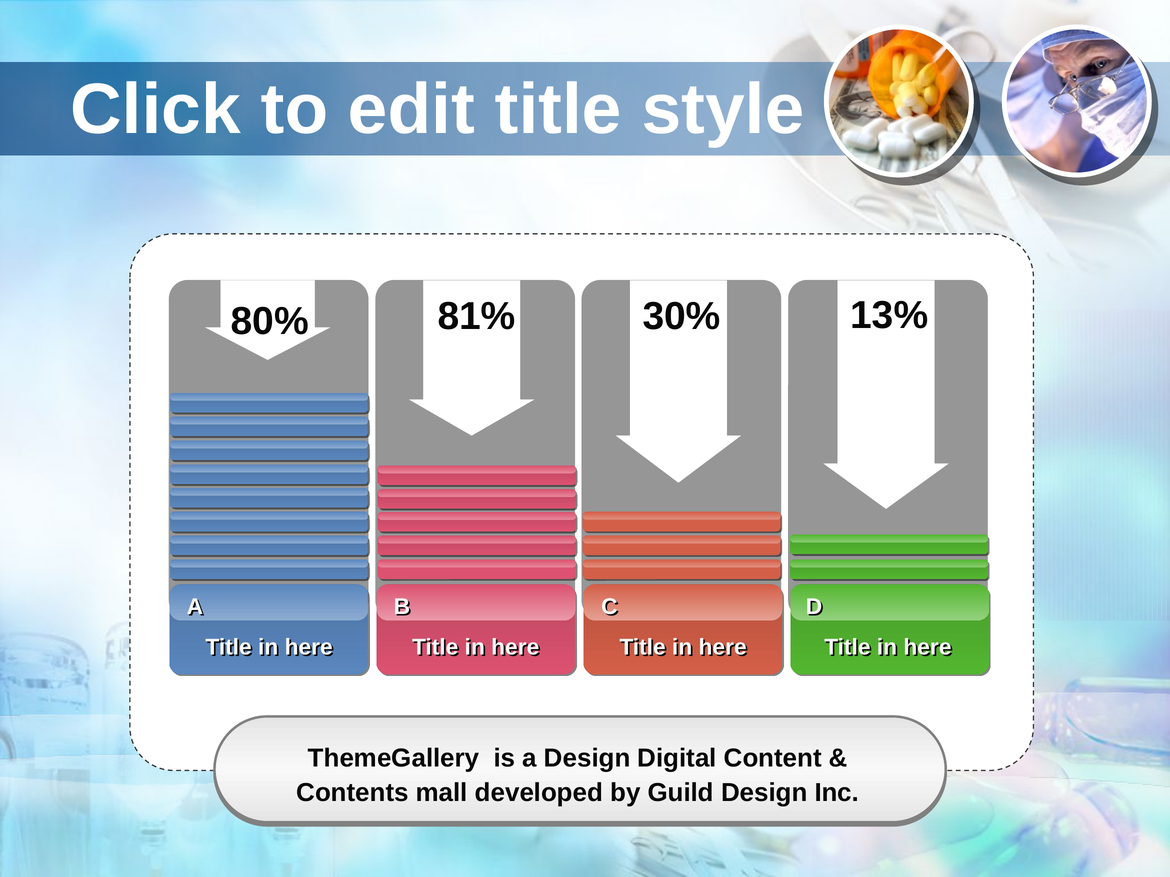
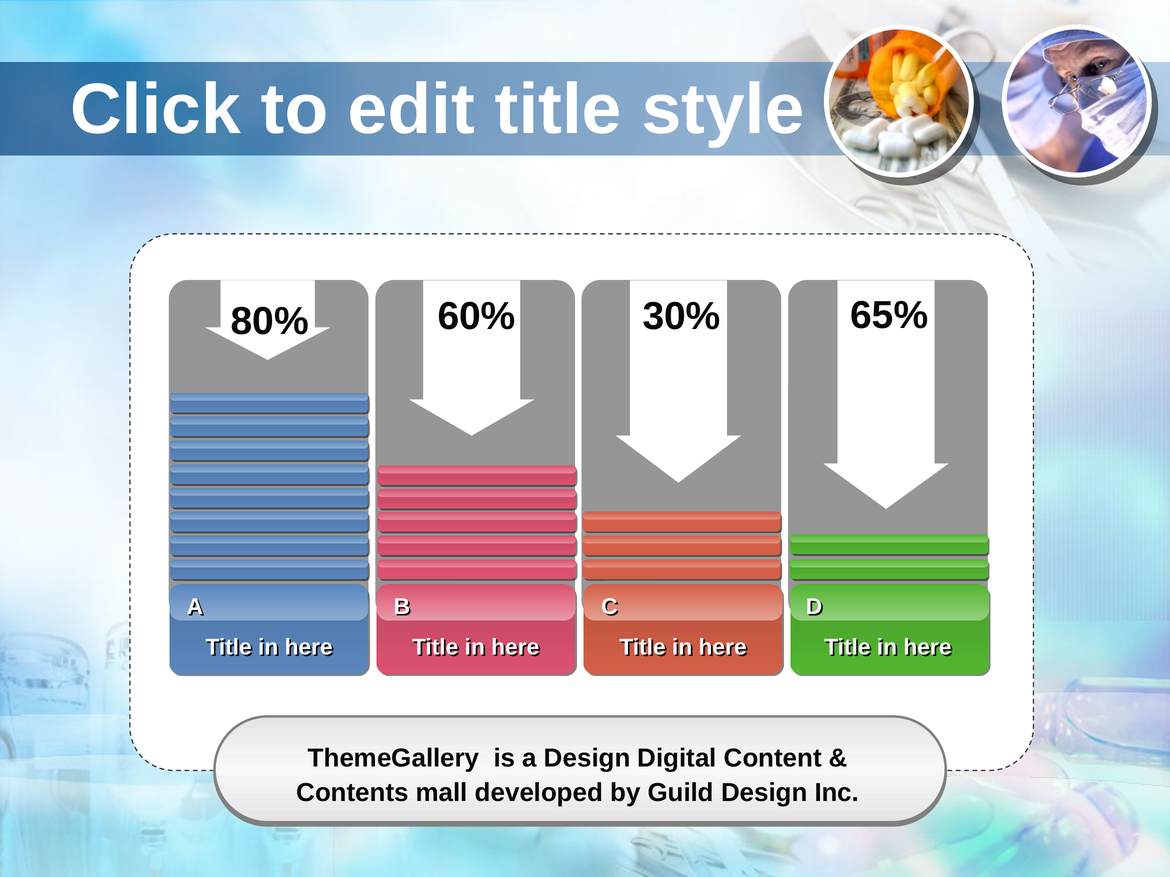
81%: 81% -> 60% (477, 317)
13%: 13% -> 65% (889, 316)
